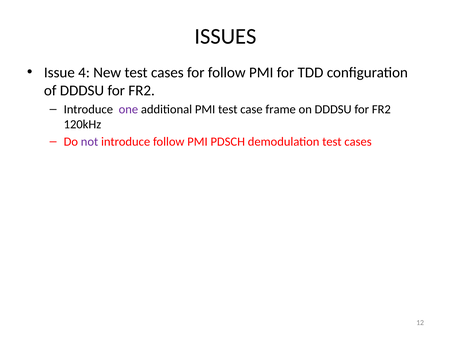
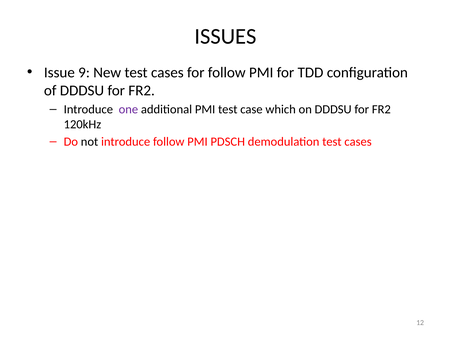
4: 4 -> 9 (84, 72)
frame: frame -> which (281, 109)
not colour: purple -> black (90, 142)
